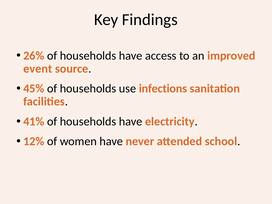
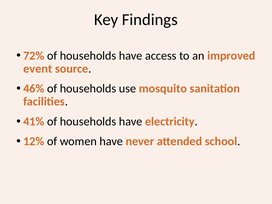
26%: 26% -> 72% (34, 56)
45%: 45% -> 46% (34, 89)
infections: infections -> mosquito (163, 89)
